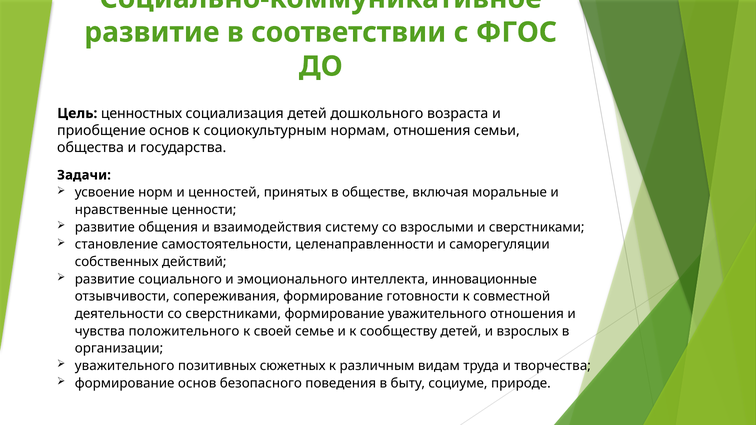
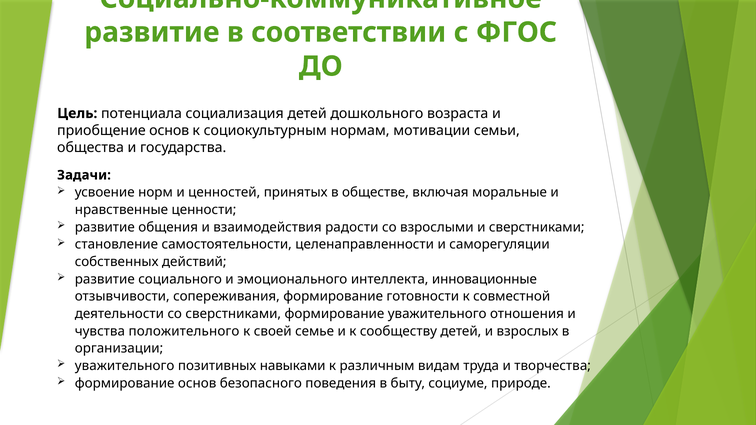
ценностных: ценностных -> потенциала (142, 113)
нормам отношения: отношения -> мотивации (432, 130)
систему: систему -> радости (352, 227)
сюжетных: сюжетных -> навыками (293, 366)
